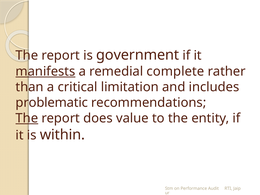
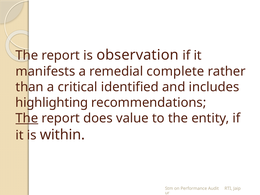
government: government -> observation (138, 55)
manifests underline: present -> none (45, 71)
limitation: limitation -> identified (130, 87)
problematic: problematic -> highlighting (52, 103)
